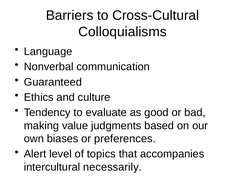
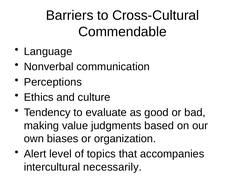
Colloquialisms: Colloquialisms -> Commendable (122, 32)
Guaranteed: Guaranteed -> Perceptions (53, 82)
preferences: preferences -> organization (125, 139)
